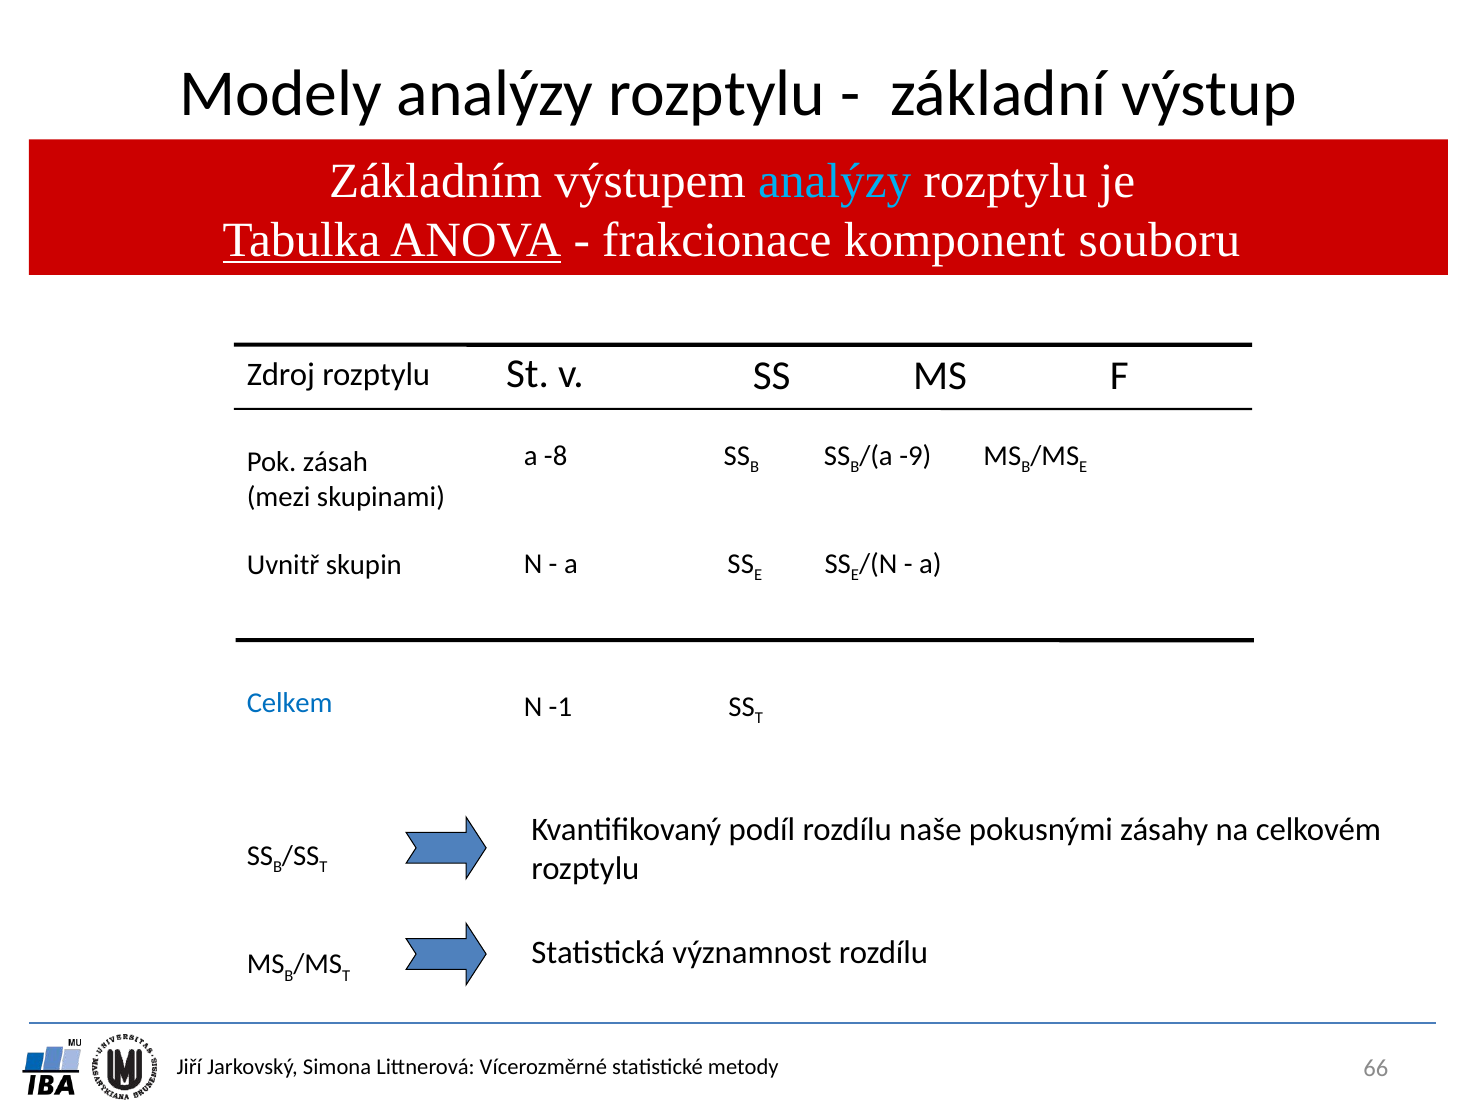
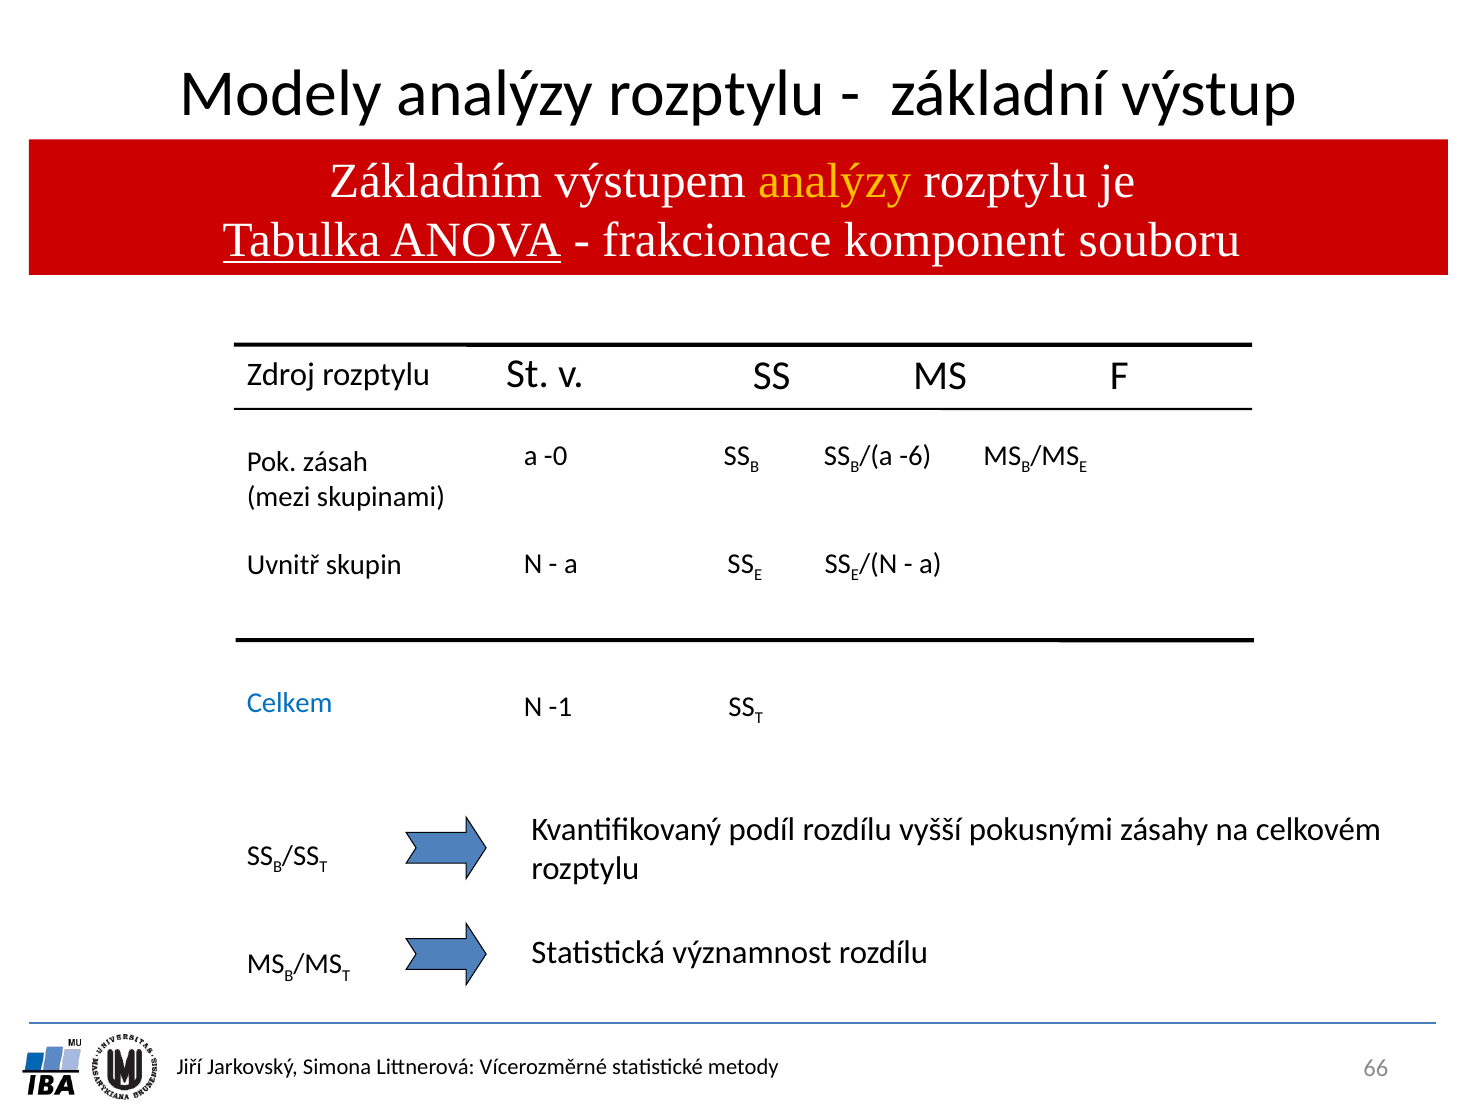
analýzy colour: light blue -> yellow (835, 181)
-8: -8 -> -0 (556, 456)
-9: -9 -> -6 (915, 456)
naše: naše -> vyšší (930, 829)
